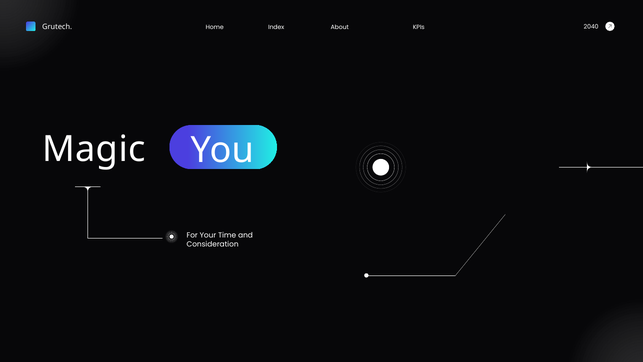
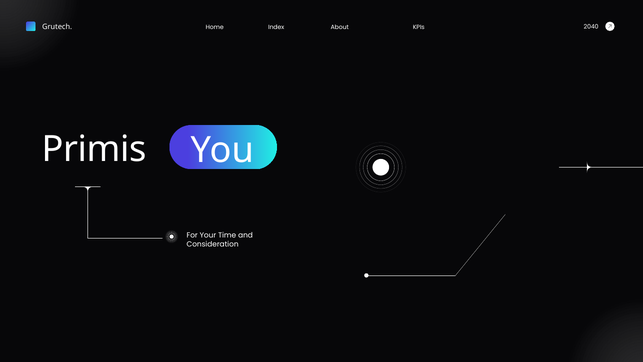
Magic: Magic -> Primis (94, 149)
